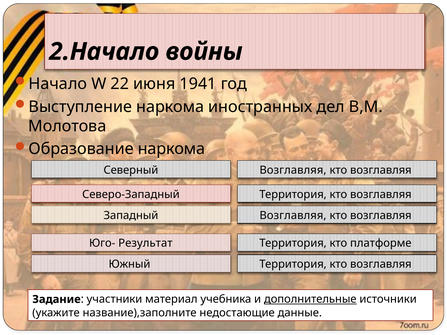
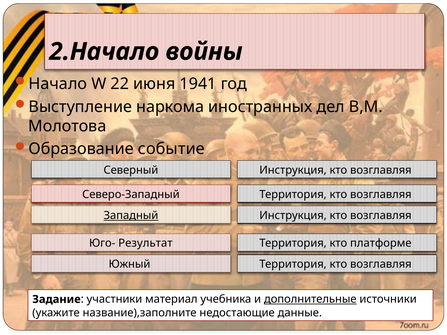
Образование наркома: наркома -> событие (171, 149)
Возглавляя: Возглавляя -> Инструкция (293, 170)
Западный underline: none -> present (131, 216)
Возглавляя: Возглавляя -> Инструкция (293, 216)
